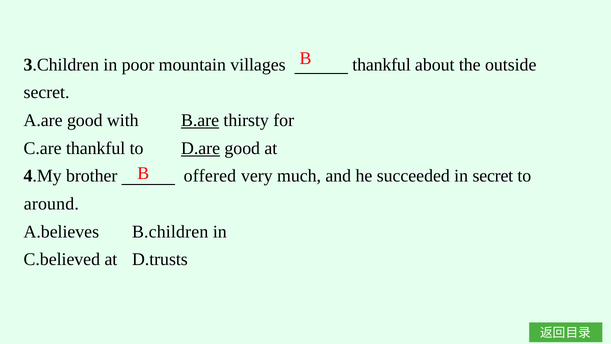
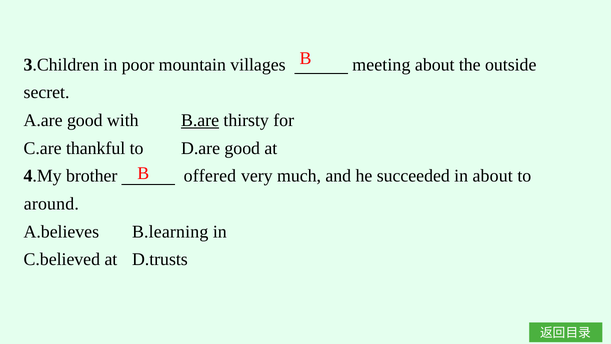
villages thankful: thankful -> meeting (381, 65)
D.are underline: present -> none (201, 148)
in secret: secret -> about (493, 176)
B.children: B.children -> B.learning (170, 231)
